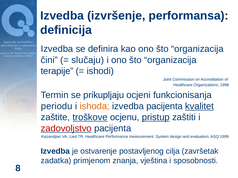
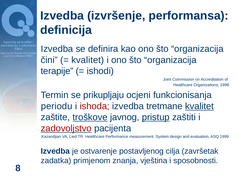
slučaju: slučaju -> kvalitet (88, 60)
ishoda colour: orange -> red (95, 106)
izvedba pacijenta: pacijenta -> tretmane (164, 106)
ocjenu: ocjenu -> javnog (125, 118)
